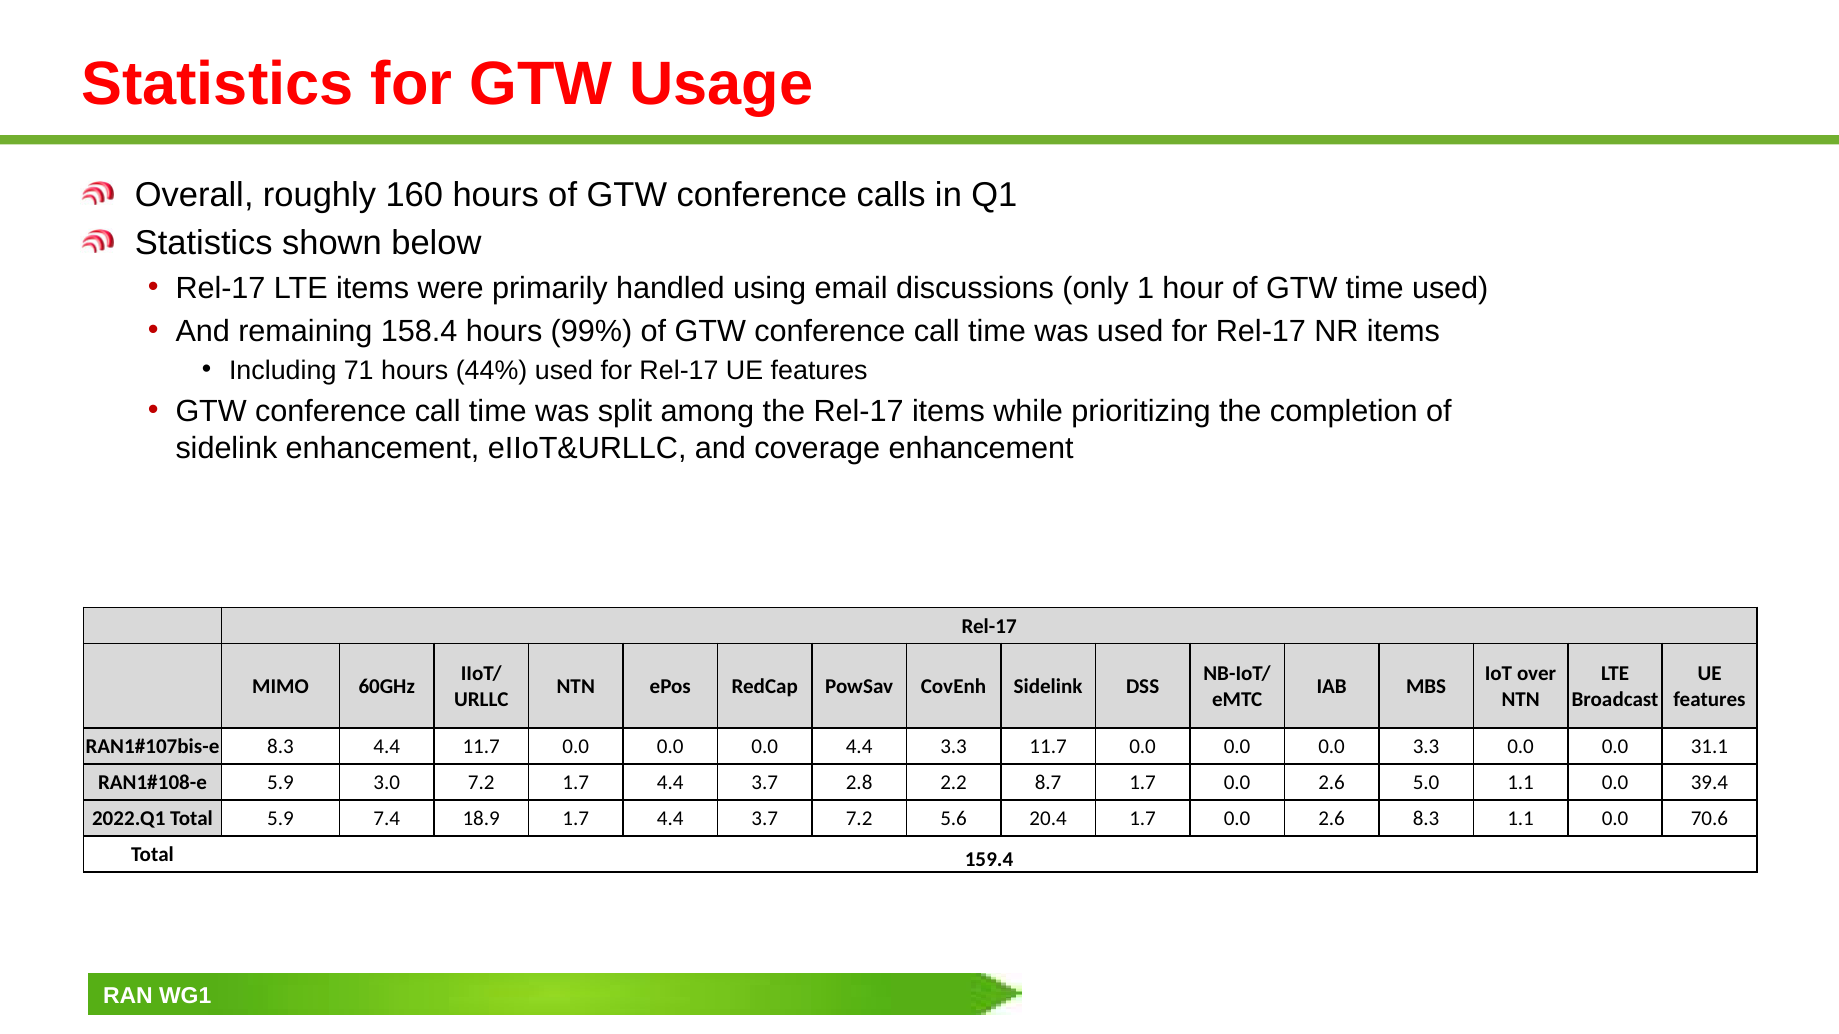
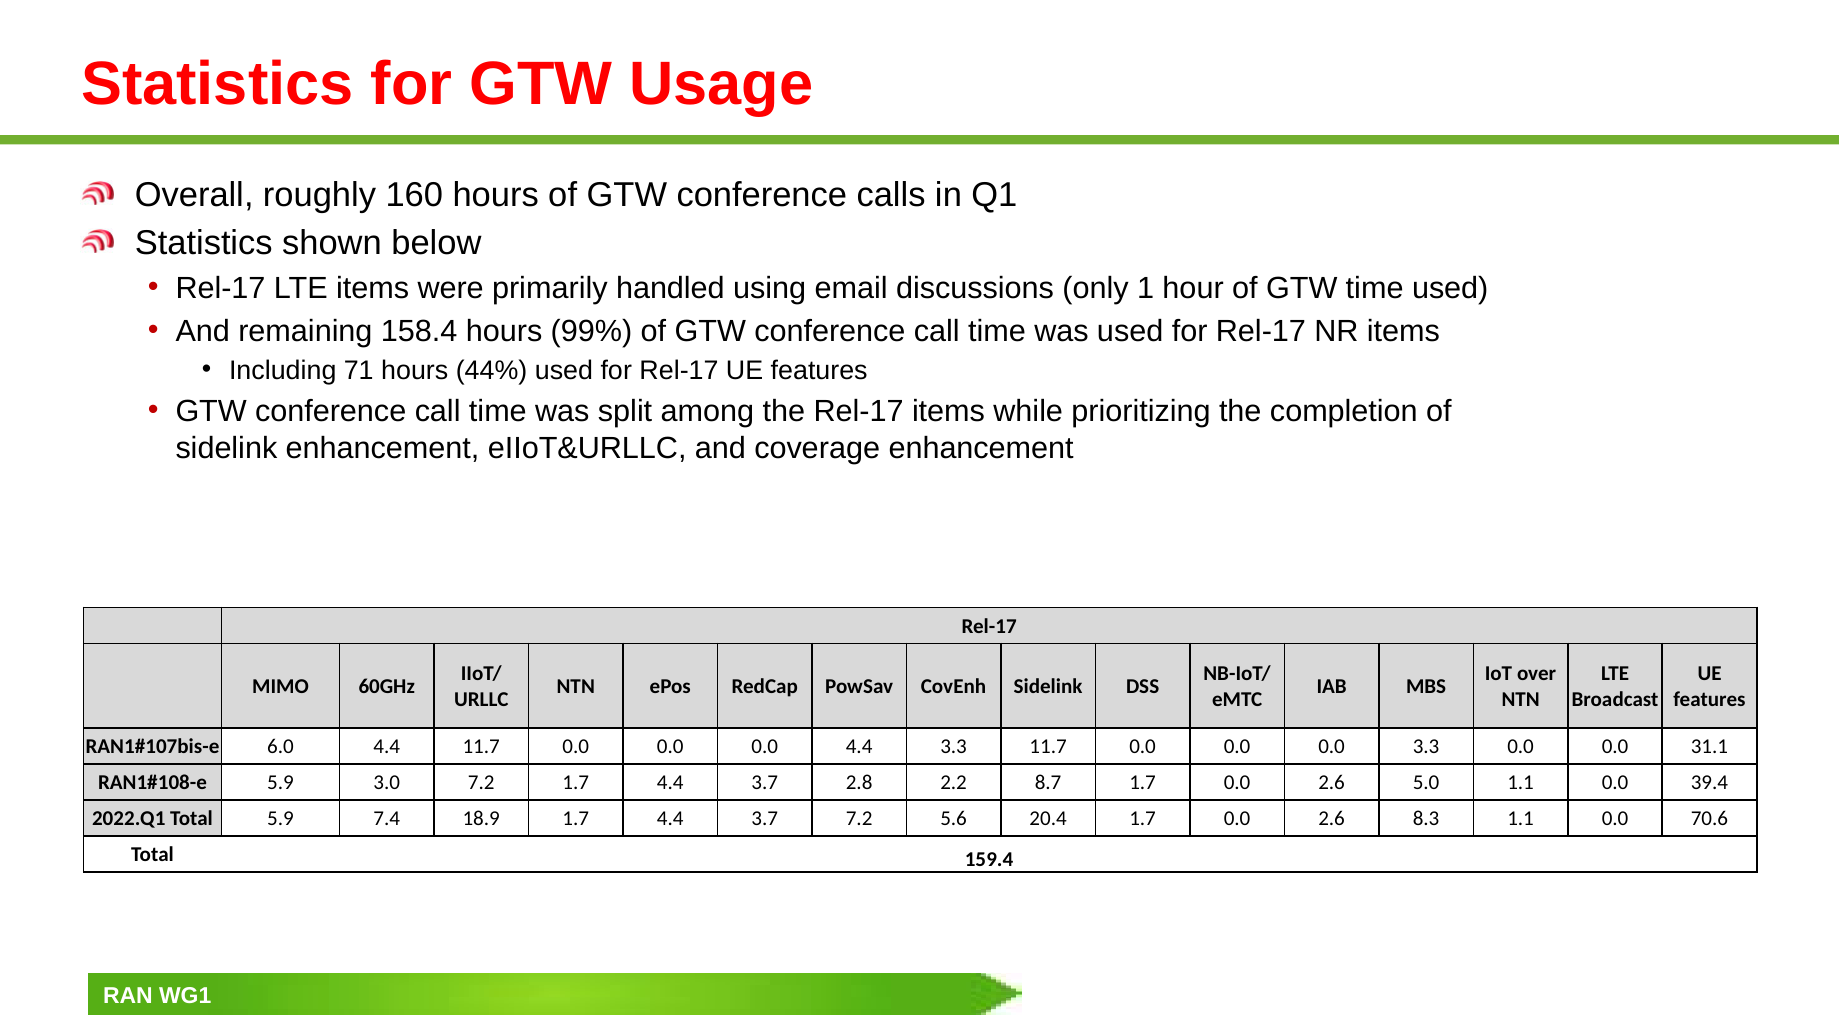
8.3: 8.3 -> 6.0 (280, 747)
